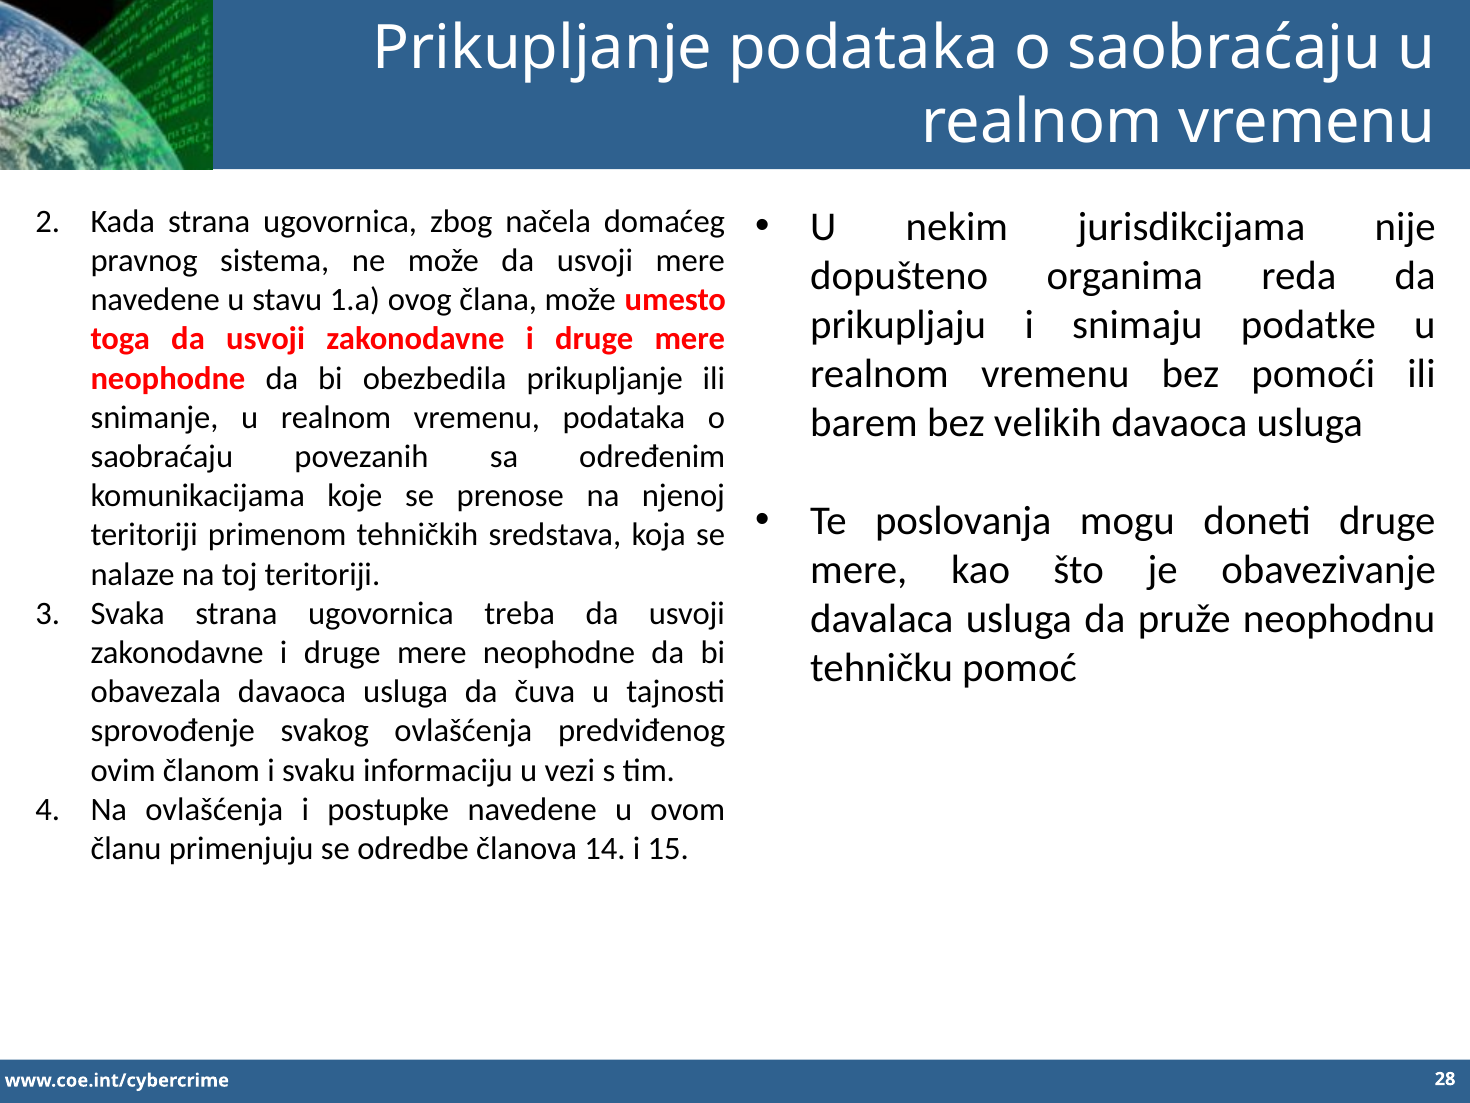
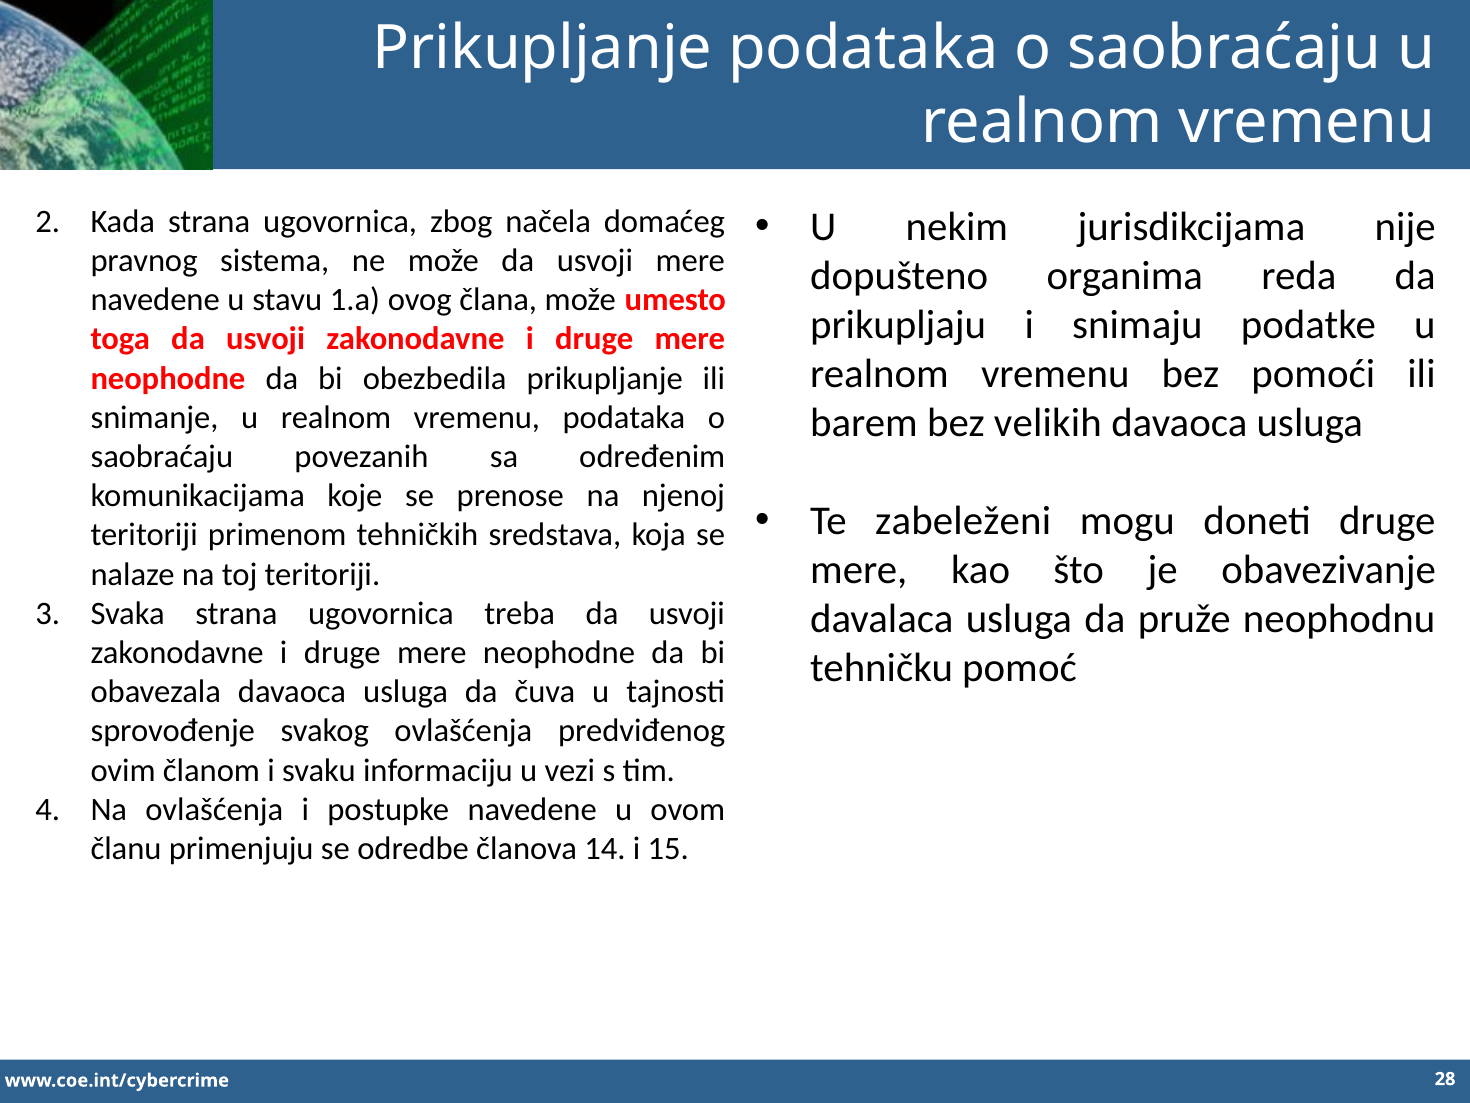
poslovanja: poslovanja -> zabeleženi (963, 521)
